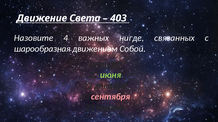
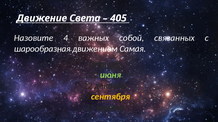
403: 403 -> 405 (118, 18)
нигде: нигде -> собой (132, 38)
Собой: Собой -> Самая (133, 49)
сентября colour: pink -> yellow (111, 97)
